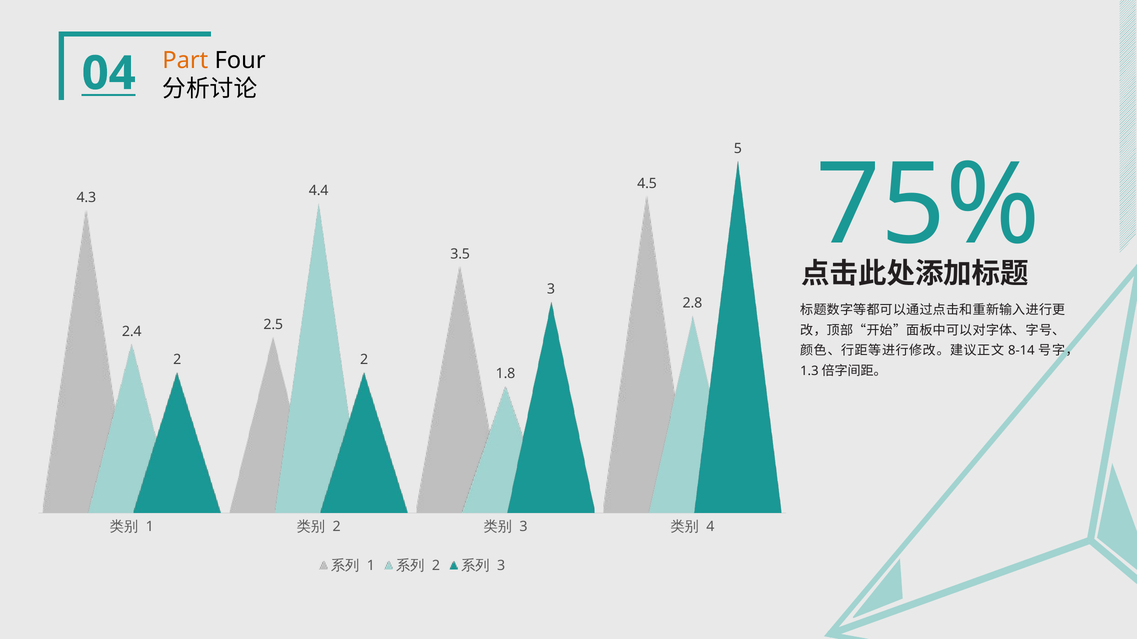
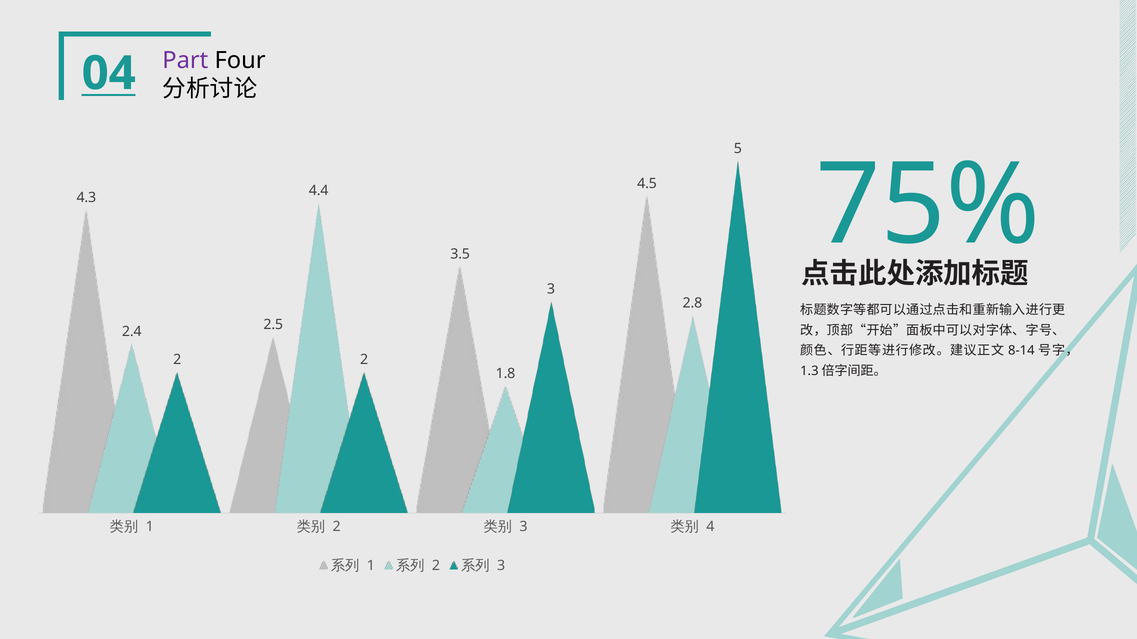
Part colour: orange -> purple (185, 60)
